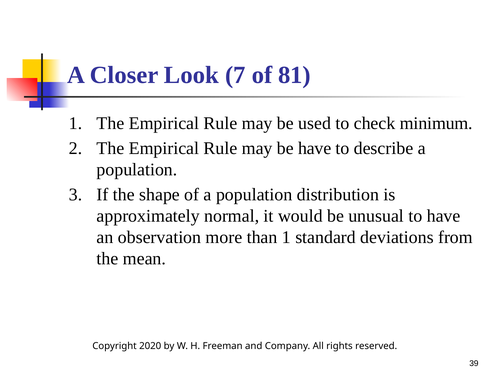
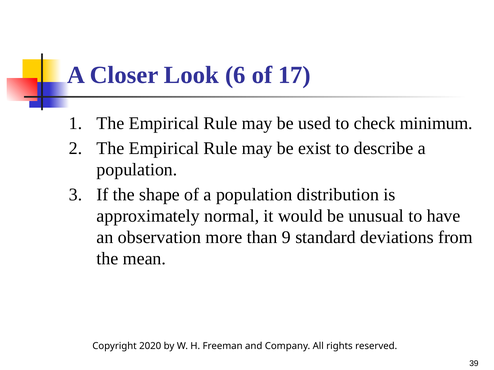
7: 7 -> 6 (235, 75)
81: 81 -> 17 (294, 75)
be have: have -> exist (315, 148)
than 1: 1 -> 9 (286, 238)
